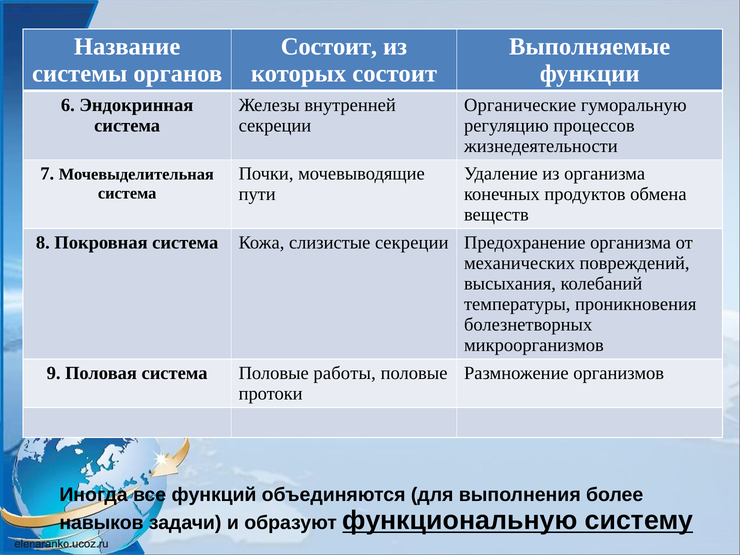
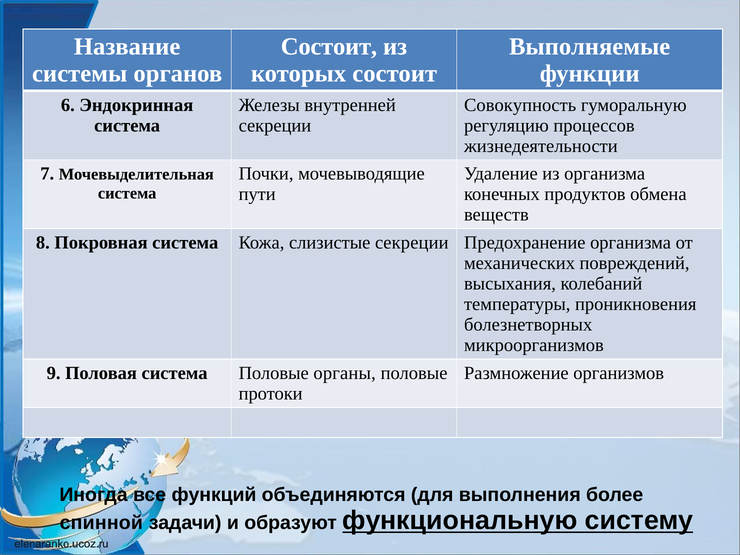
Органические: Органические -> Совокупность (520, 105)
работы: работы -> органы (345, 373)
навыков: навыков -> спинной (101, 523)
